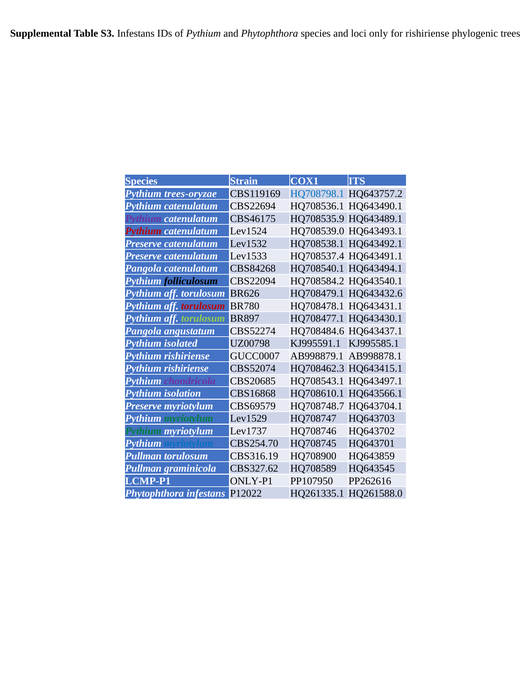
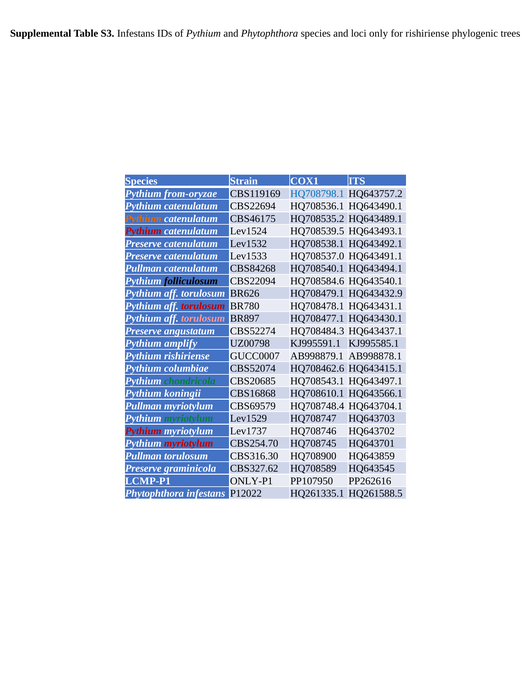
trees-oryzae: trees-oryzae -> from-oryzae (191, 194)
Pythium colour: purple -> orange (143, 219)
HQ708535.9: HQ708535.9 -> HQ708535.2 (317, 219)
HQ708539.0: HQ708539.0 -> HQ708539.5 (317, 231)
HQ708537.4: HQ708537.4 -> HQ708537.0 (317, 256)
Pangola: Pangola -> Pullman (143, 269)
HQ708584.2: HQ708584.2 -> HQ708584.6 (317, 281)
HQ643432.6: HQ643432.6 -> HQ643432.9 (376, 294)
torulosum colour: light green -> pink (203, 319)
Pangola: Pangola -> Preserve (143, 331)
HQ708484.6: HQ708484.6 -> HQ708484.3 (317, 331)
isolated: isolated -> amplify (181, 344)
rishiriense: rishiriense -> columbiae (186, 369)
HQ708462.3: HQ708462.3 -> HQ708462.6 (317, 369)
chondricola colour: purple -> green (190, 381)
isolation: isolation -> koningii (182, 394)
Preserve: Preserve -> Pullman (143, 406)
HQ708748.7: HQ708748.7 -> HQ708748.4 (317, 406)
Pythium colour: green -> red (143, 431)
myriotylum colour: blue -> red (189, 444)
CBS316.19: CBS316.19 -> CBS316.30 (254, 456)
Pullman: Pullman -> Preserve (143, 469)
HQ261588.0: HQ261588.0 -> HQ261588.5 (376, 494)
